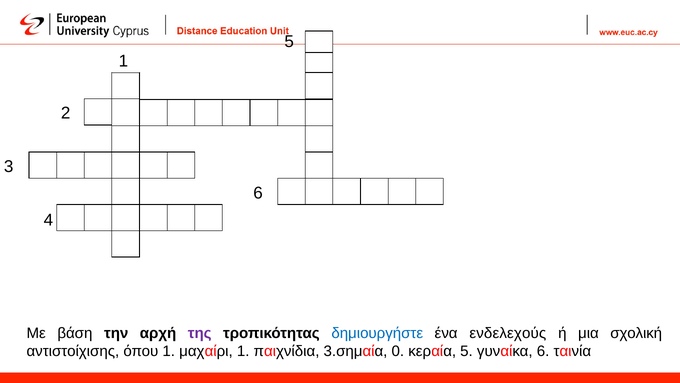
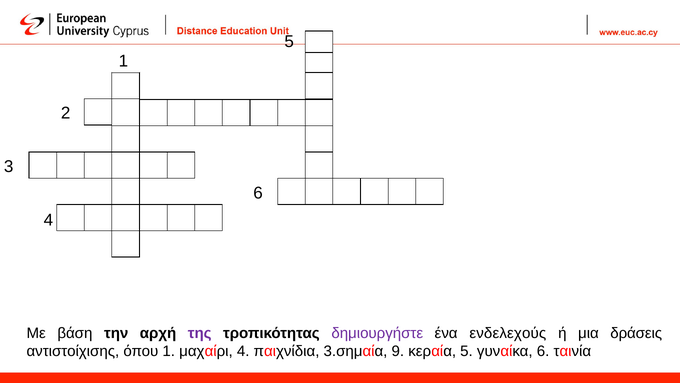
δημιουργήστε colour: blue -> purple (377, 333)
σχολική: σχολική -> δράσεις (636, 333)
μαχαίρι 1: 1 -> 4 (243, 351)
0: 0 -> 9 (398, 351)
